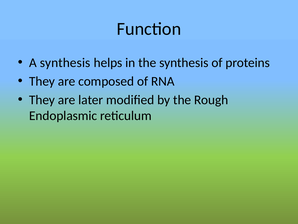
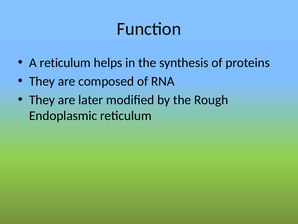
A synthesis: synthesis -> reticulum (65, 63)
